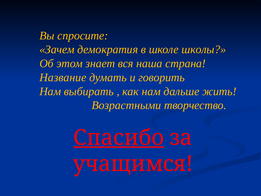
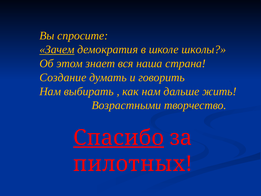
Зачем underline: none -> present (57, 49)
Название: Название -> Создание (63, 77)
учащимся: учащимся -> пилотных (133, 164)
